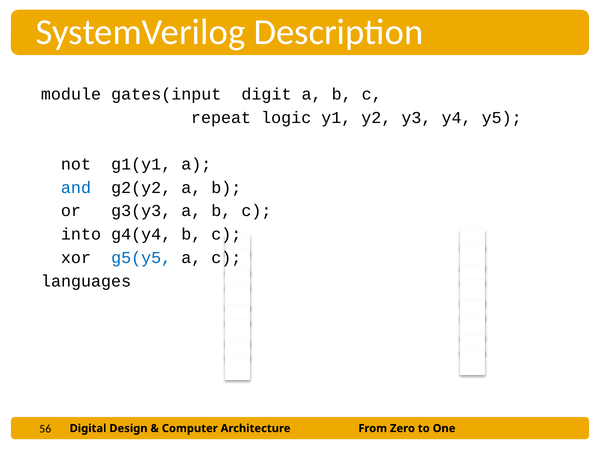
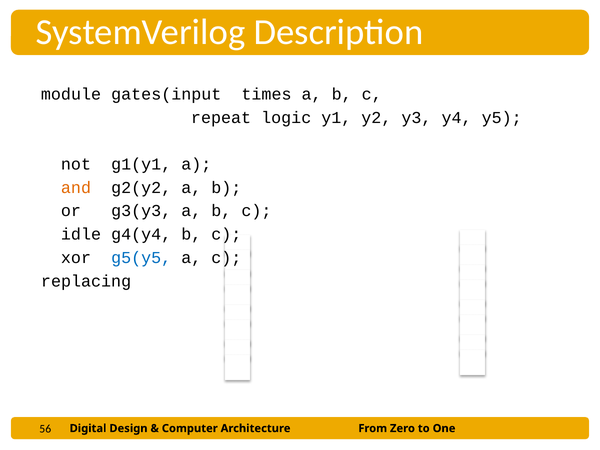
digit: digit -> times (266, 94)
and colour: blue -> orange (76, 188)
into: into -> idle (81, 234)
languages: languages -> replacing (86, 281)
